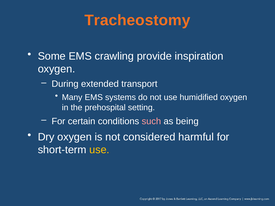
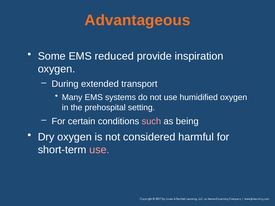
Tracheostomy: Tracheostomy -> Advantageous (137, 20)
crawling: crawling -> reduced (114, 56)
use colour: yellow -> pink (99, 150)
